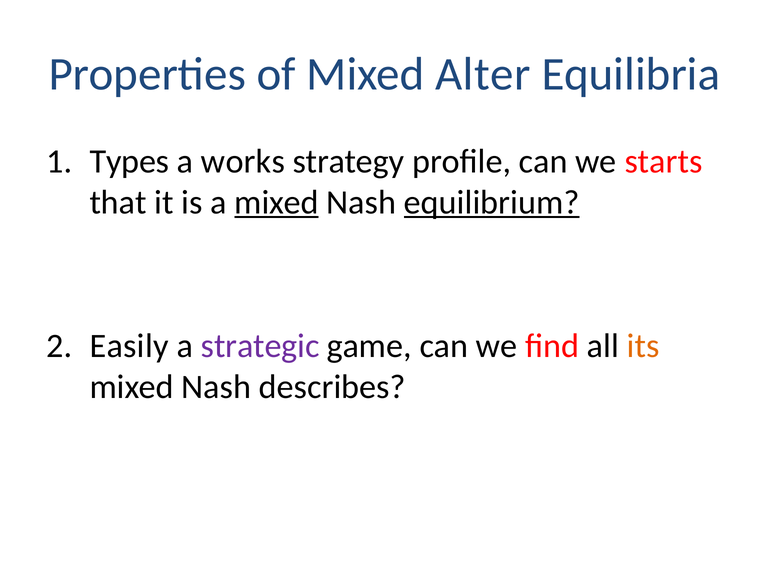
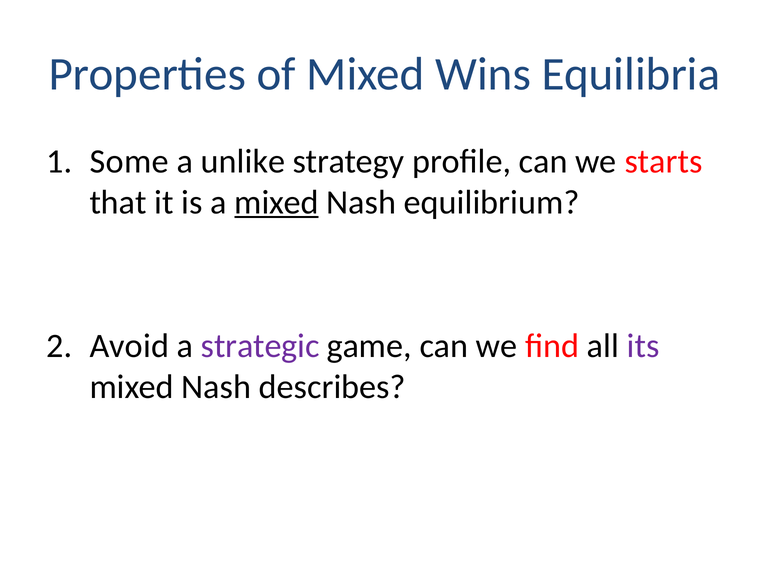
Alter: Alter -> Wins (483, 75)
Types: Types -> Some (129, 162)
works: works -> unlike (243, 162)
equilibrium underline: present -> none (492, 203)
Easily: Easily -> Avoid (129, 346)
its colour: orange -> purple (643, 346)
